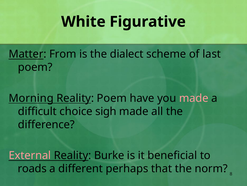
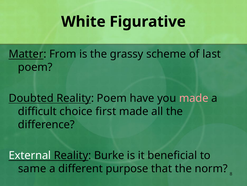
dialect: dialect -> grassy (127, 54)
Morning: Morning -> Doubted (31, 98)
sigh: sigh -> first (106, 111)
External colour: pink -> white (30, 155)
roads: roads -> same (32, 168)
perhaps: perhaps -> purpose (127, 168)
